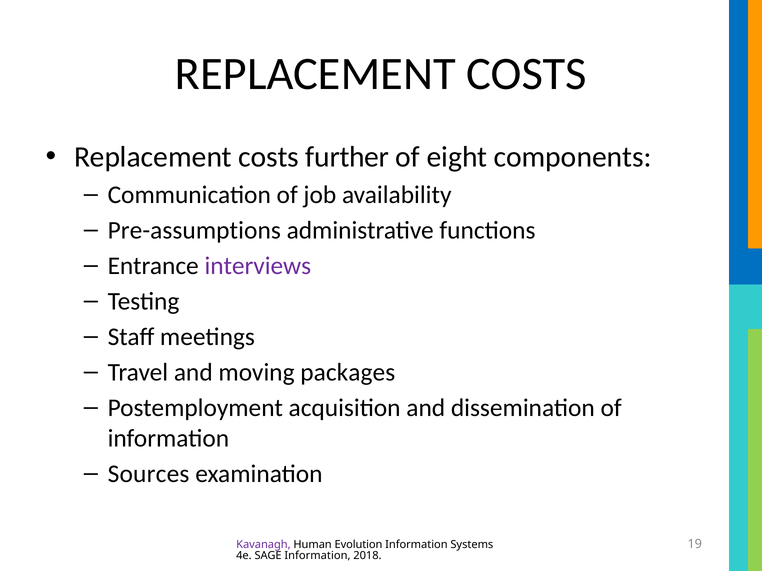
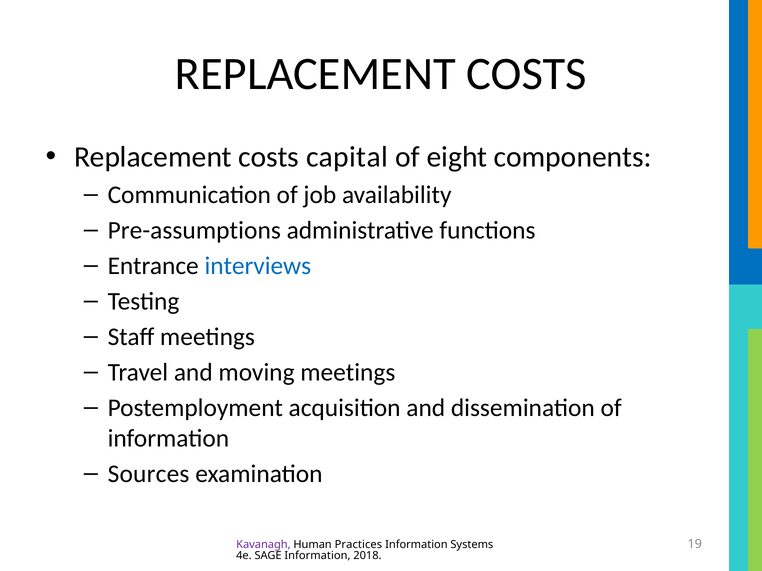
further: further -> capital (347, 157)
interviews colour: purple -> blue (258, 266)
moving packages: packages -> meetings (348, 373)
Evolution: Evolution -> Practices (358, 545)
